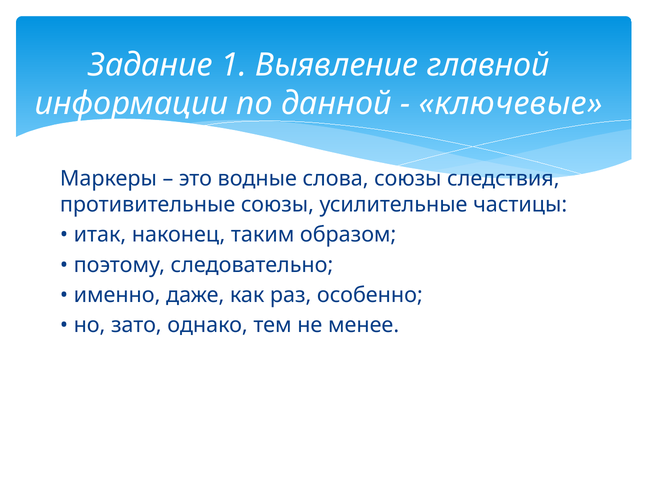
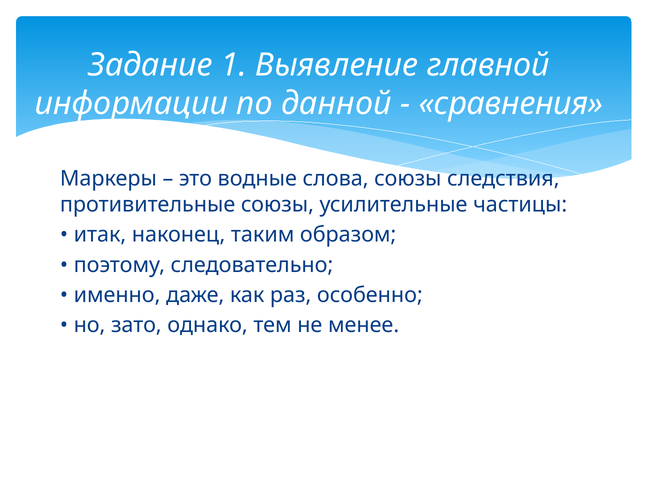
ключевые: ключевые -> сравнения (511, 104)
